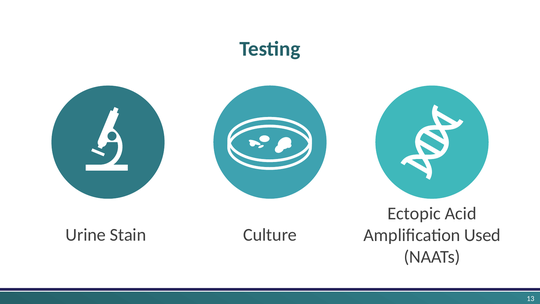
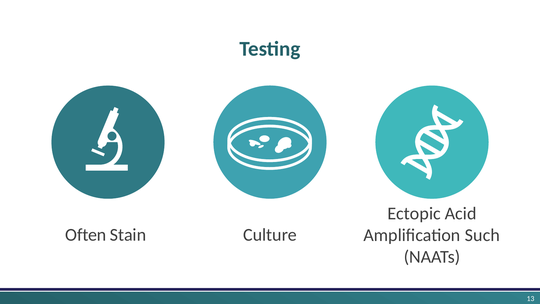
Urine: Urine -> Often (86, 235)
Used: Used -> Such (482, 235)
